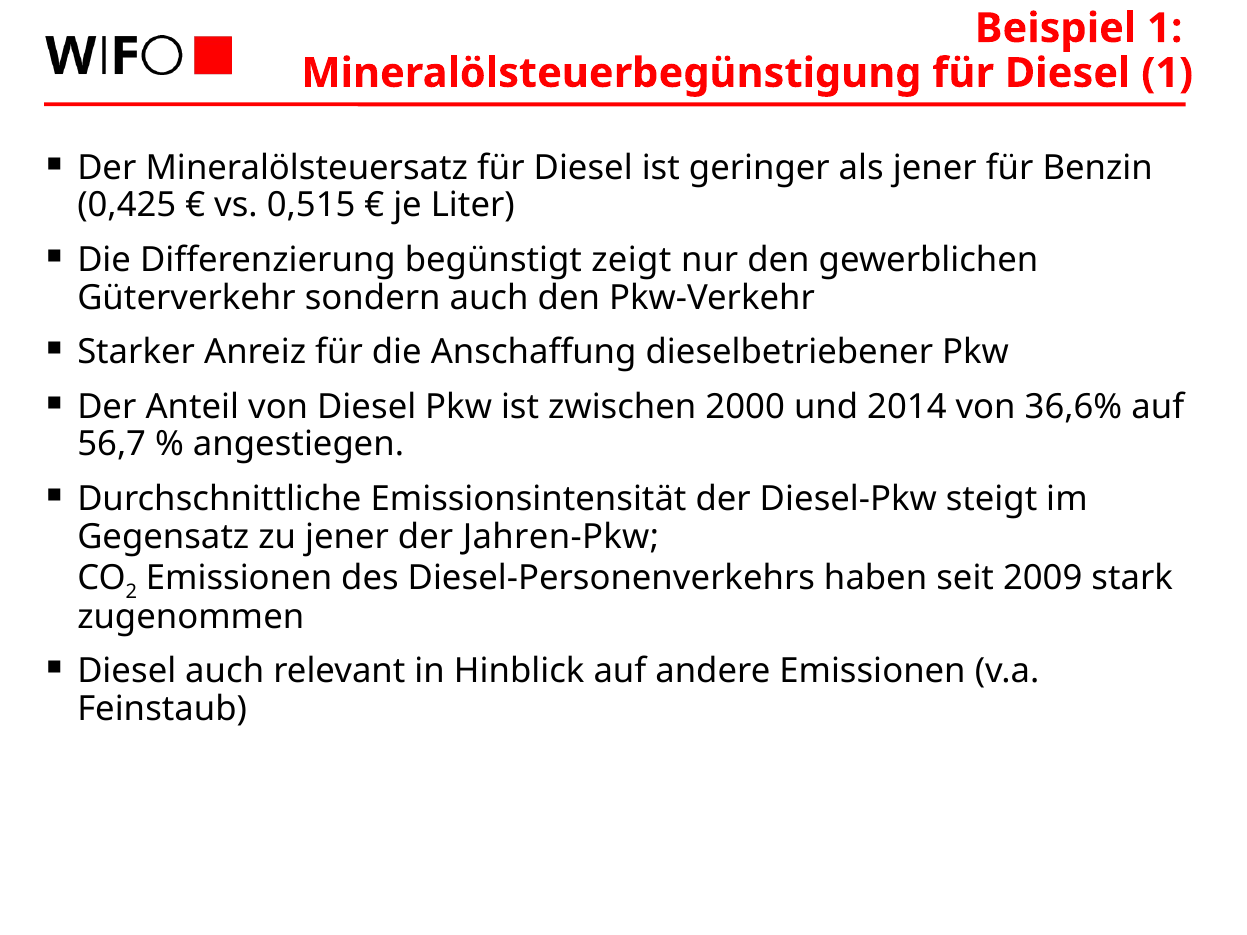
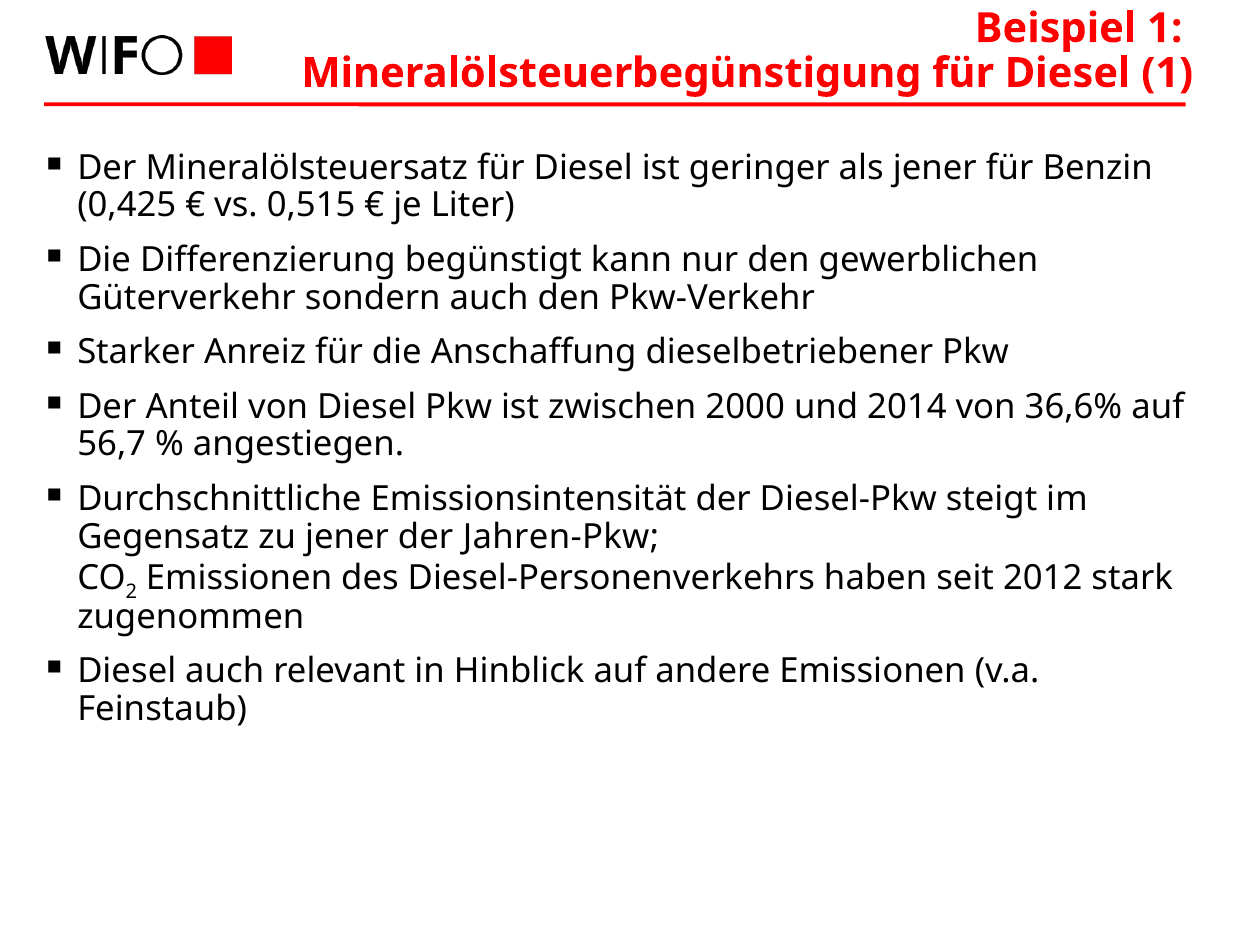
zeigt: zeigt -> kann (631, 260)
2009: 2009 -> 2012 (1043, 578)
